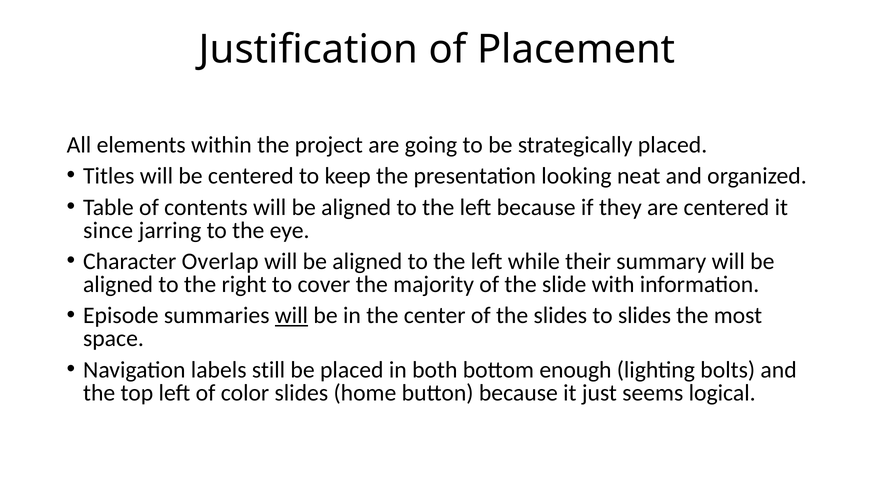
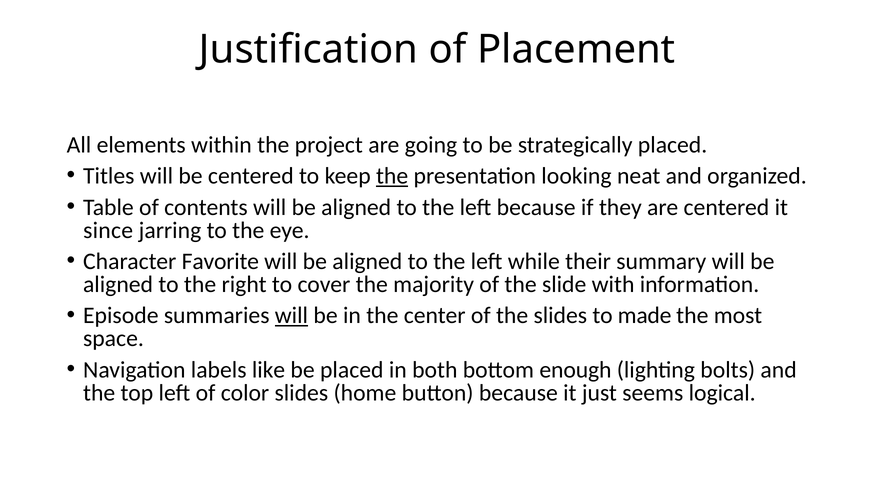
the underline: none -> present (392, 176)
Overlap: Overlap -> Favorite (220, 262)
to slides: slides -> made (645, 316)
still: still -> like (269, 370)
